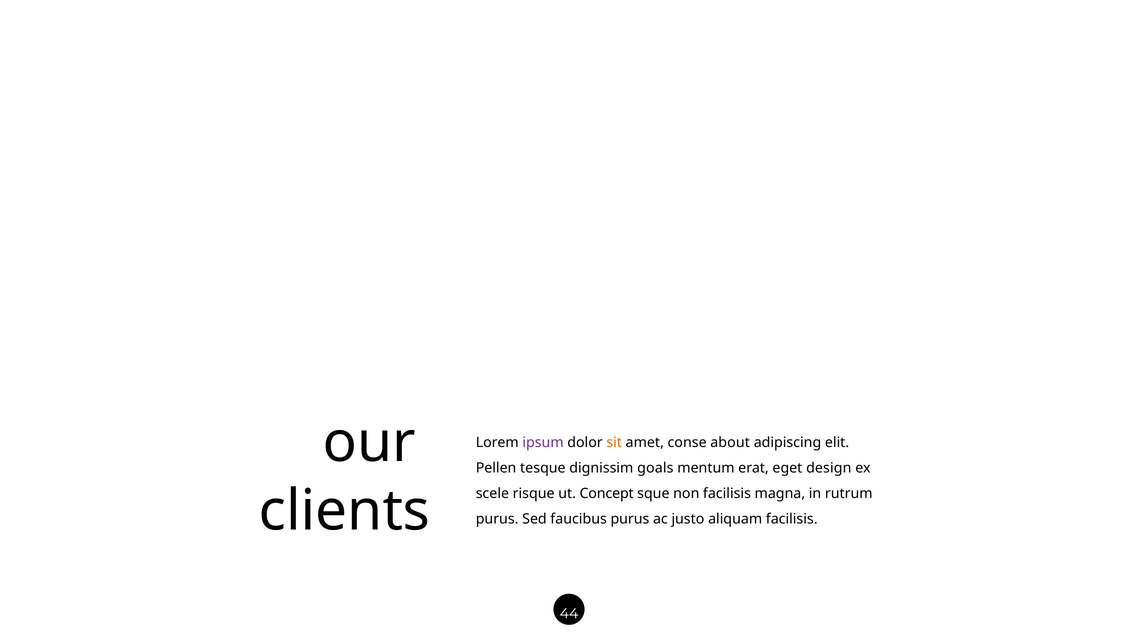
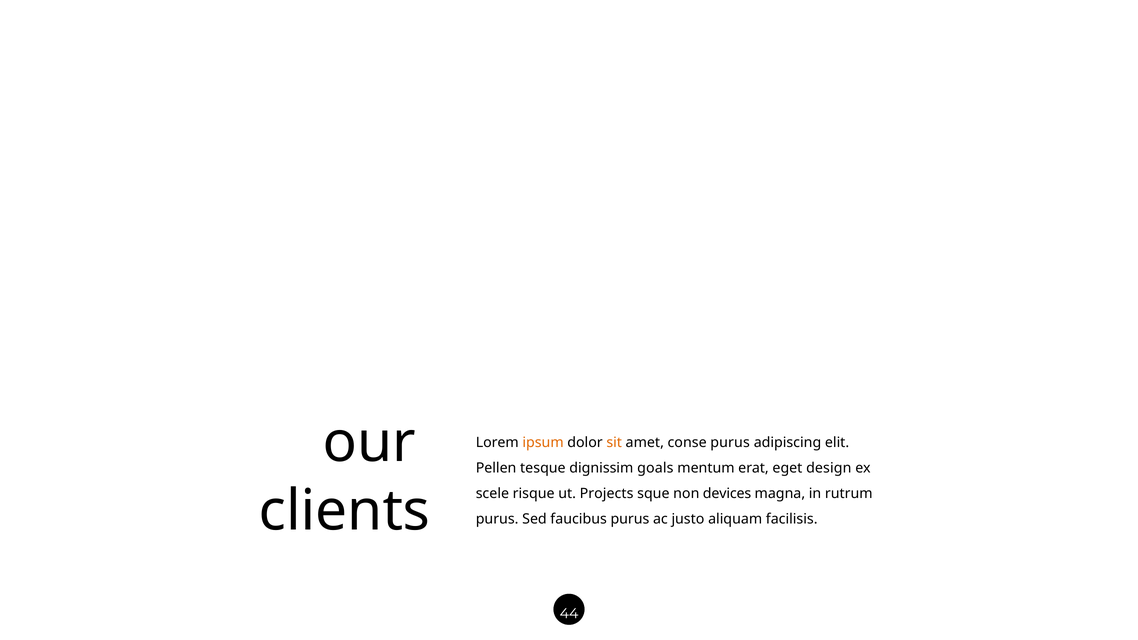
ipsum colour: purple -> orange (543, 443)
conse about: about -> purus (730, 443)
Concept: Concept -> Projects (607, 494)
non facilisis: facilisis -> devices (727, 494)
